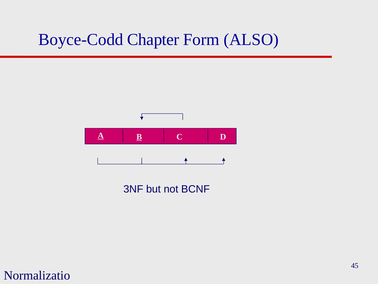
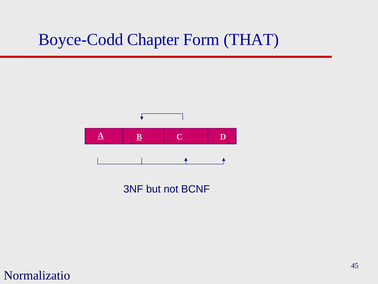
ALSO: ALSO -> THAT (251, 40)
